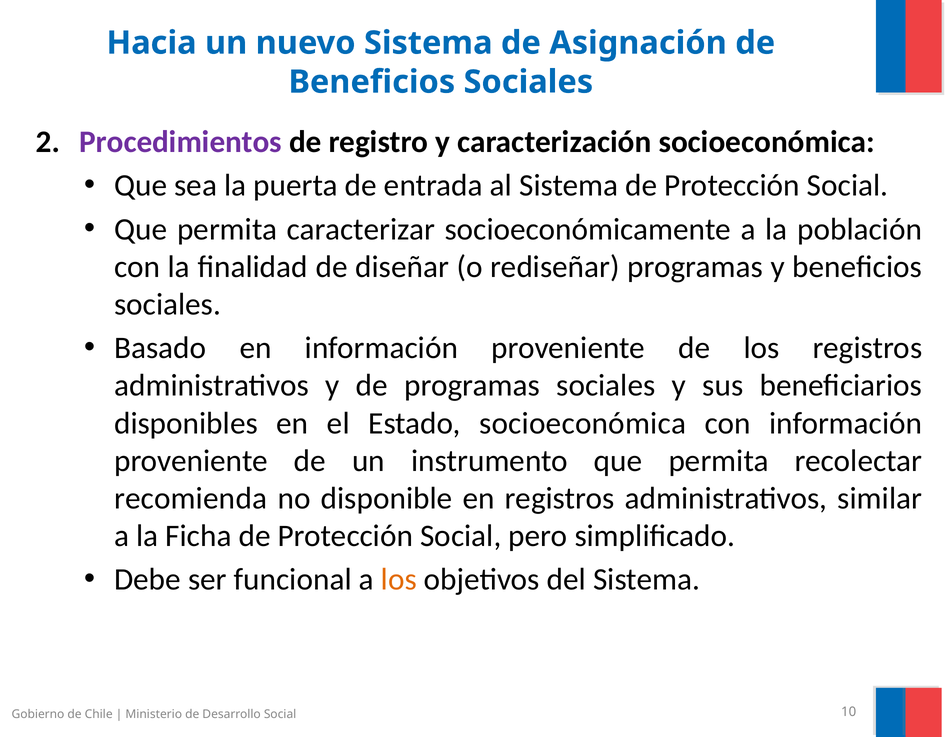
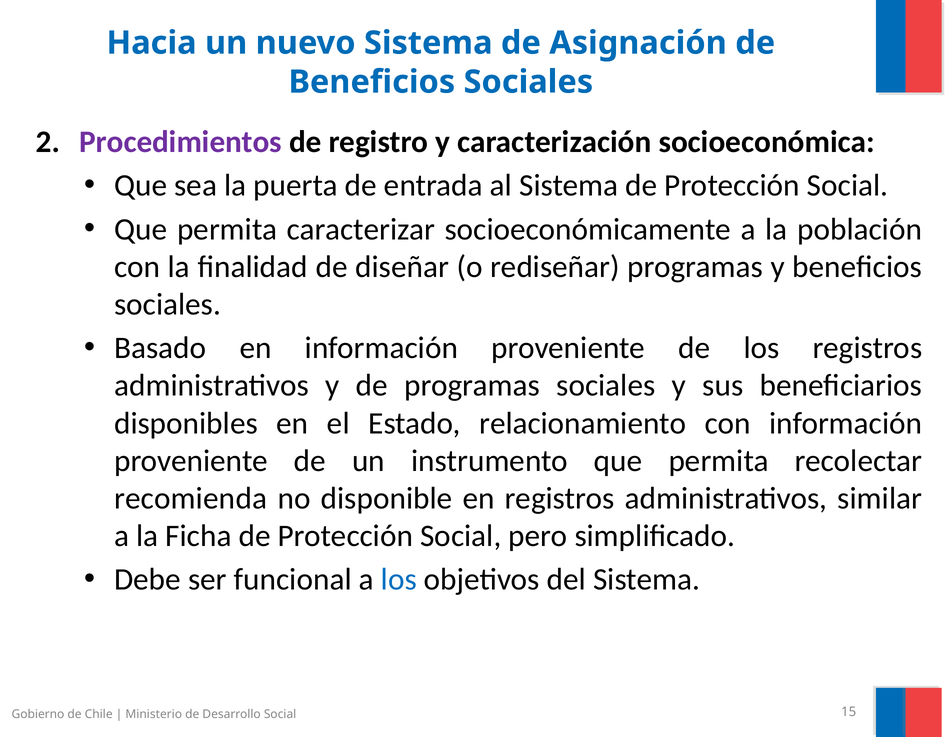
Estado socioeconómica: socioeconómica -> relacionamiento (583, 423)
los colour: orange -> blue (399, 580)
10: 10 -> 15 (849, 712)
